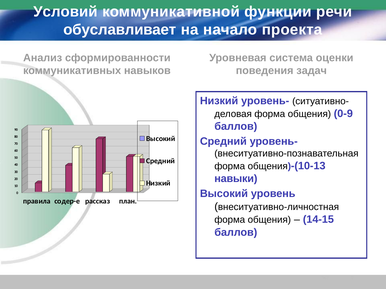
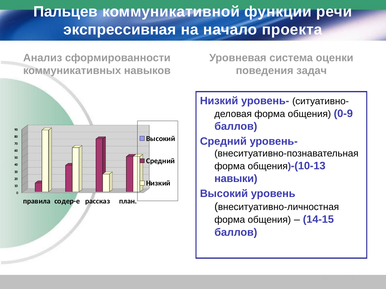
Условий: Условий -> Пальцев (65, 12)
обуславливает: обуславливает -> экспрессивная (120, 30)
